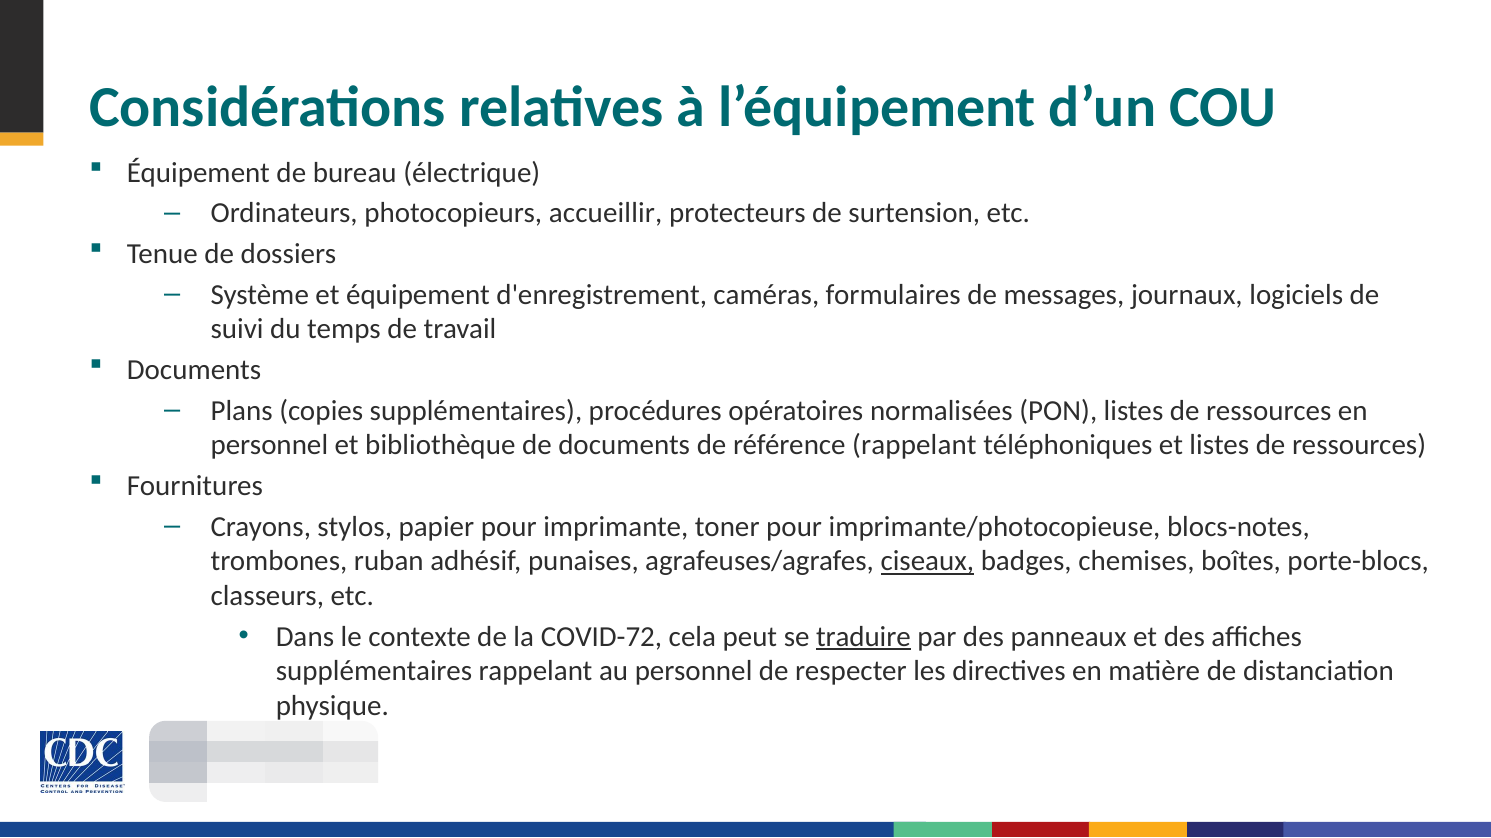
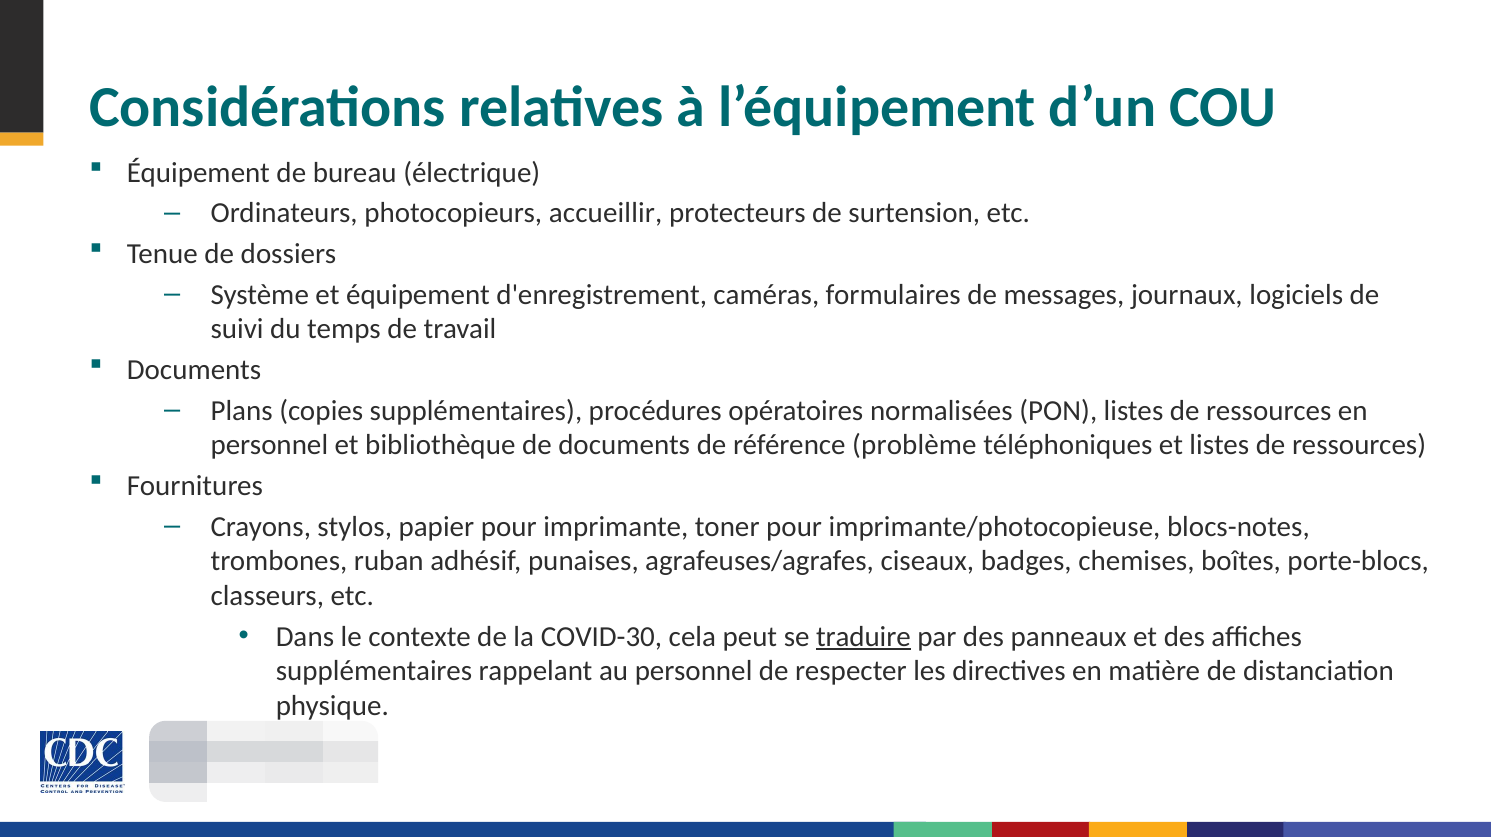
référence rappelant: rappelant -> problème (914, 446)
ciseaux underline: present -> none (927, 562)
COVID-72: COVID-72 -> COVID-30 (601, 637)
